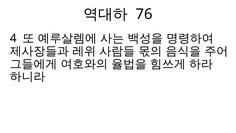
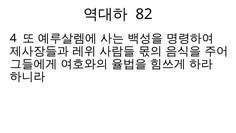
76: 76 -> 82 (144, 14)
